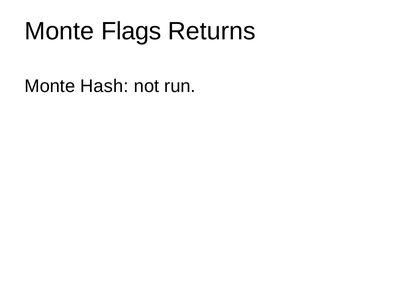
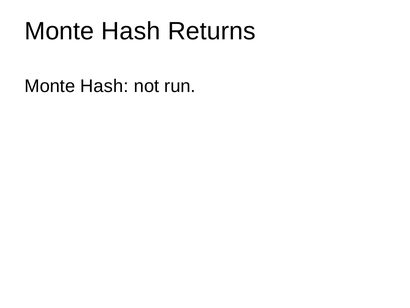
Flags: Flags -> Hash (131, 31)
